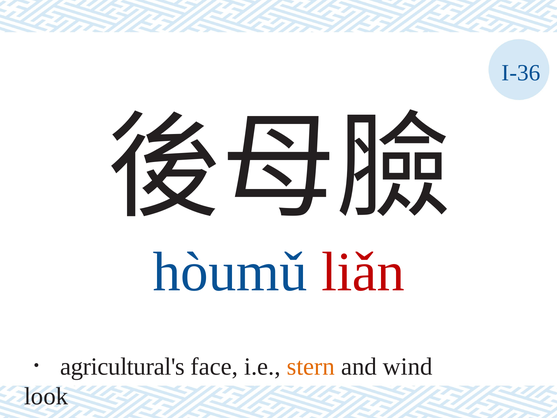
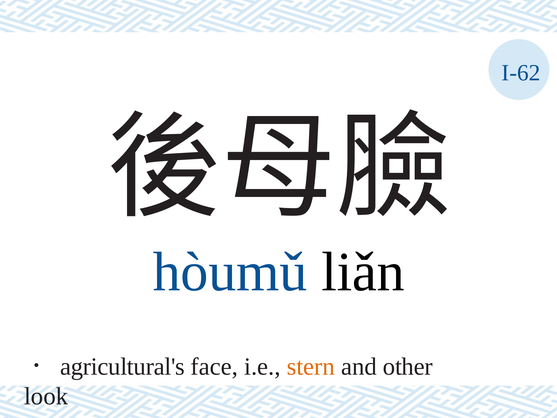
I-36: I-36 -> I-62 (521, 73)
liǎn colour: red -> black (363, 272)
wind: wind -> other (408, 367)
